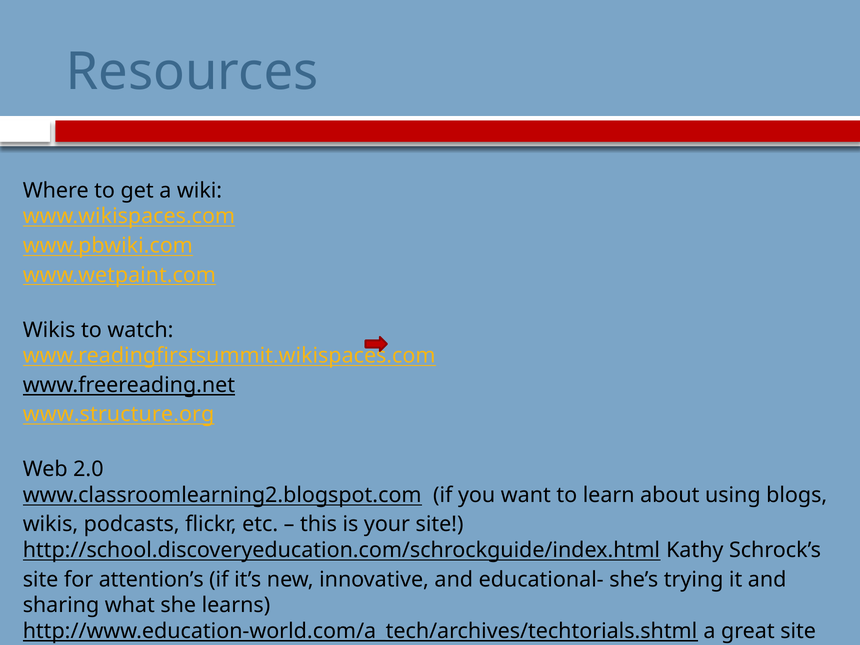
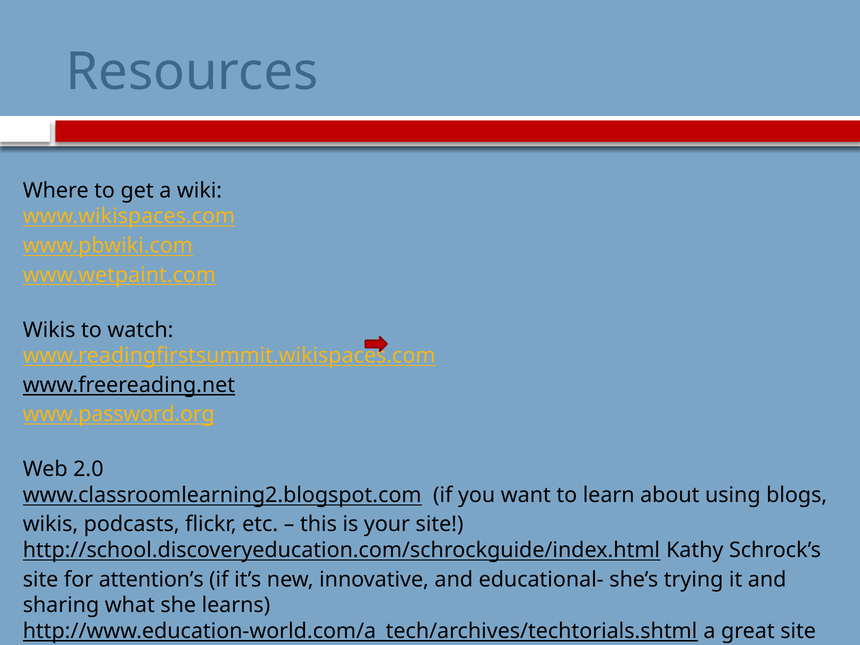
www.structure.org: www.structure.org -> www.password.org (119, 414)
